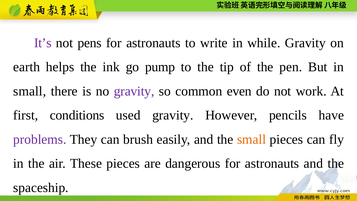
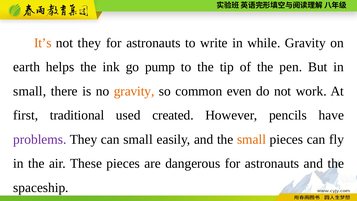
It’s colour: purple -> orange (43, 43)
not pens: pens -> they (89, 43)
gravity colour: purple -> orange (134, 91)
conditions: conditions -> traditional (77, 115)
used gravity: gravity -> created (173, 115)
can brush: brush -> small (138, 139)
